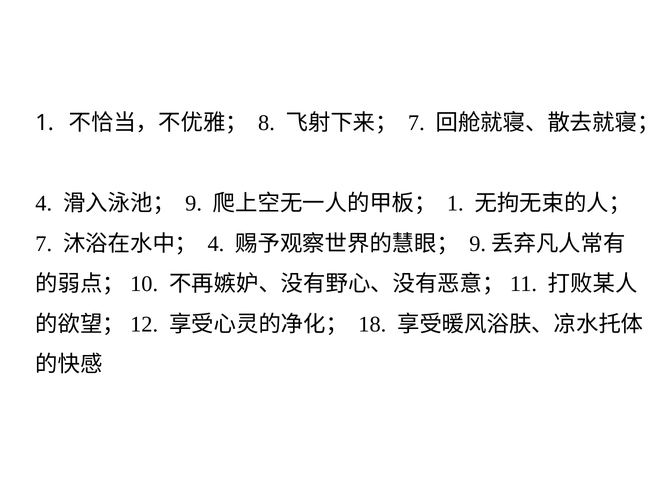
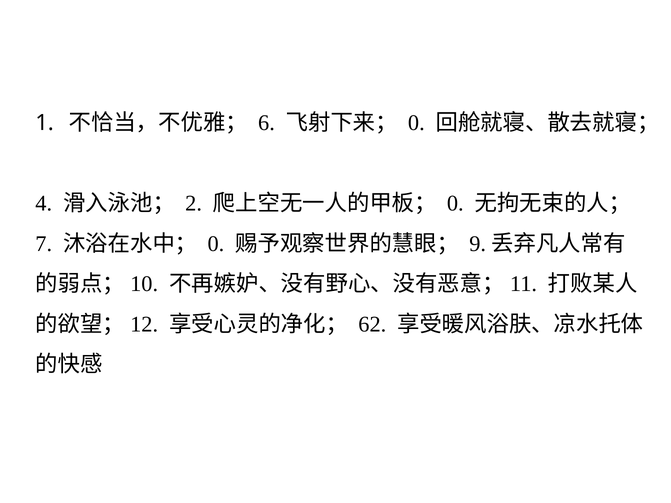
8: 8 -> 6 (267, 123)
7: 7 -> 0 (416, 123)
9: 9 -> 2 (194, 204)
1: 1 -> 0 (455, 204)
4: 4 -> 0 (216, 244)
18: 18 -> 62 (372, 324)
